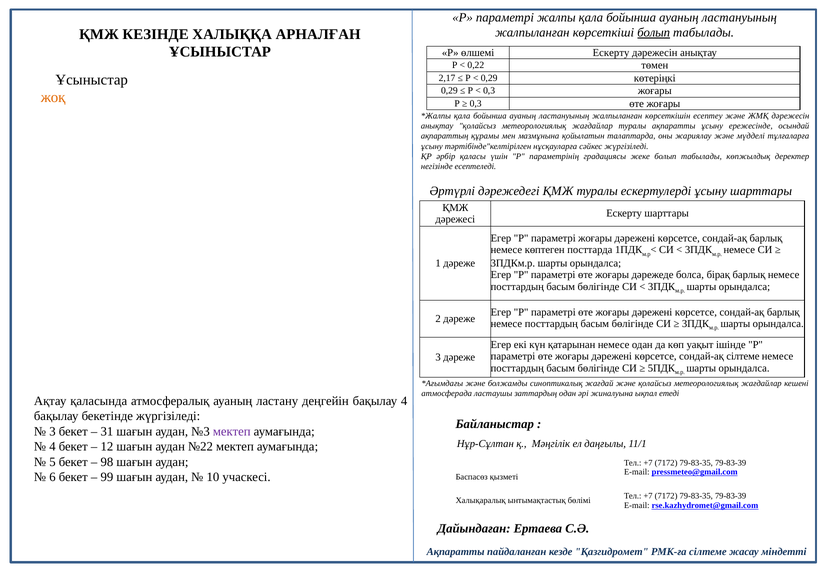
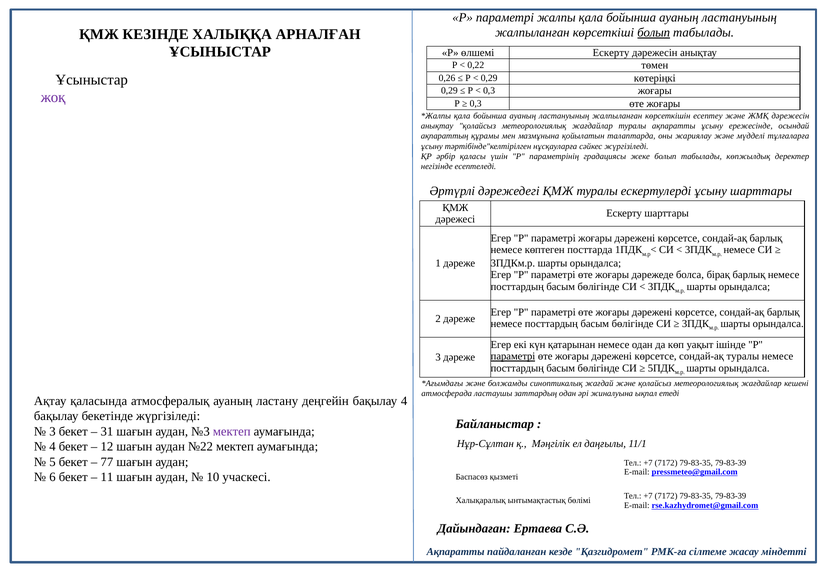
2,17: 2,17 -> 0,26 (447, 78)
жоқ colour: orange -> purple (53, 98)
параметрі underline: none -> present (513, 357)
сондай-ақ сілтеме: сілтеме -> туралы (743, 357)
98: 98 -> 77 (107, 462)
99: 99 -> 11 (107, 478)
